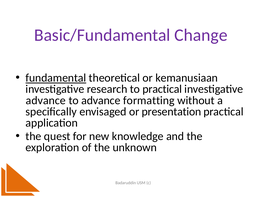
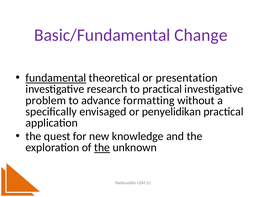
kemanusiaan: kemanusiaan -> presentation (187, 78)
advance: advance -> problem (46, 100)
presentation: presentation -> penyelidikan (171, 111)
the underline: none -> present (102, 147)
